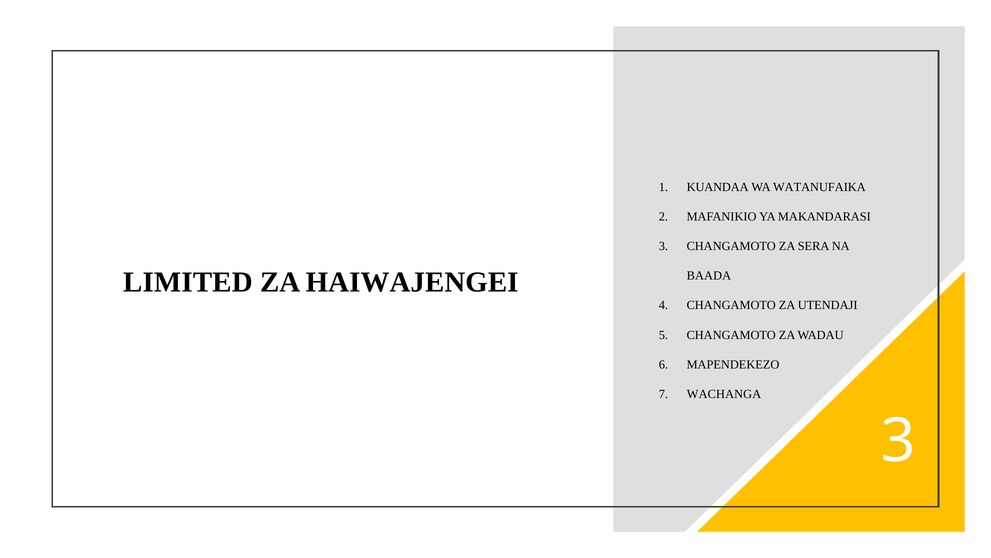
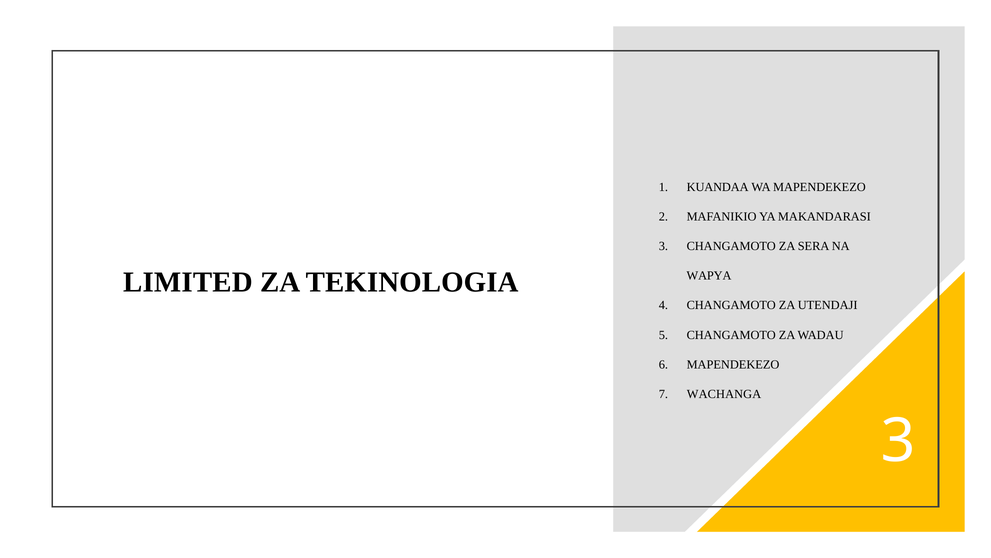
WA WATANUFAIKA: WATANUFAIKA -> MAPENDEKEZO (819, 187)
HAIWAJENGEI: HAIWAJENGEI -> TEKINOLOGIA (412, 282)
BAADA: BAADA -> WAPYA (709, 276)
